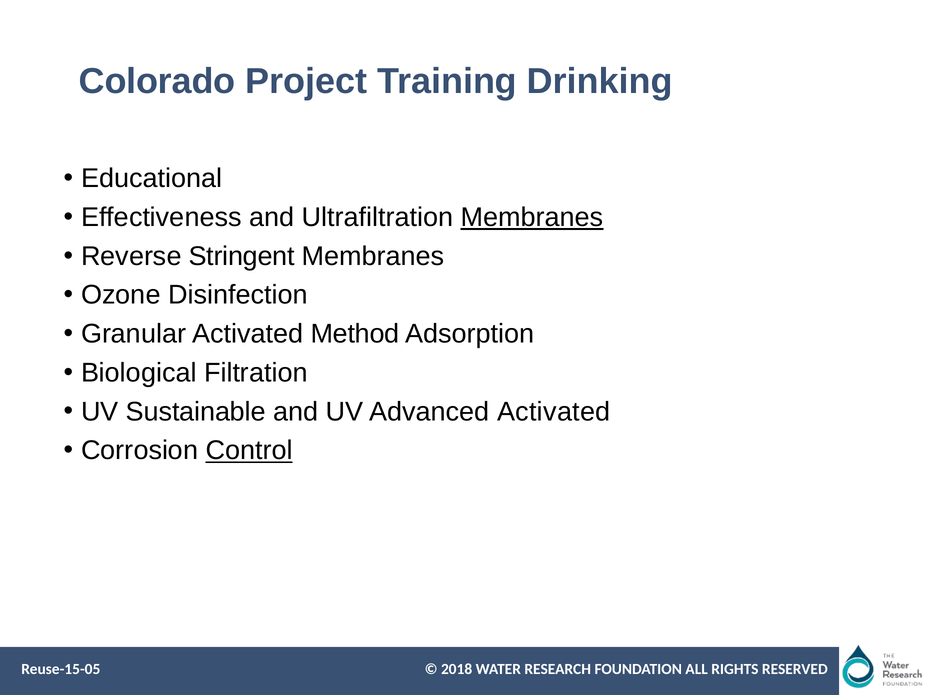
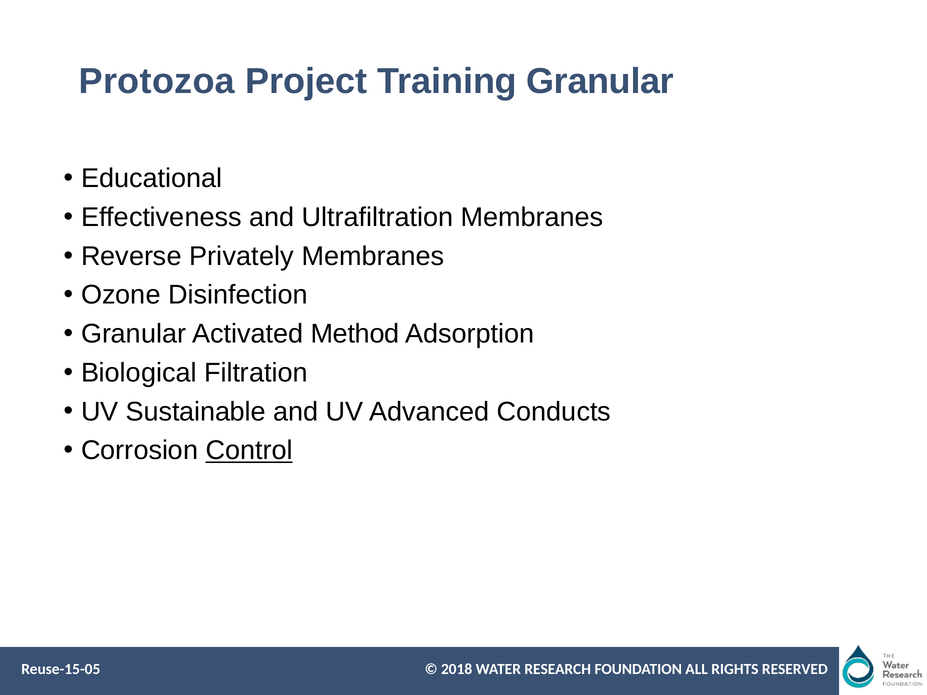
Colorado: Colorado -> Protozoa (157, 81)
Training Drinking: Drinking -> Granular (600, 81)
Membranes underline: present -> none (532, 217)
Stringent: Stringent -> Privately (242, 256)
Advanced Activated: Activated -> Conducts (554, 412)
